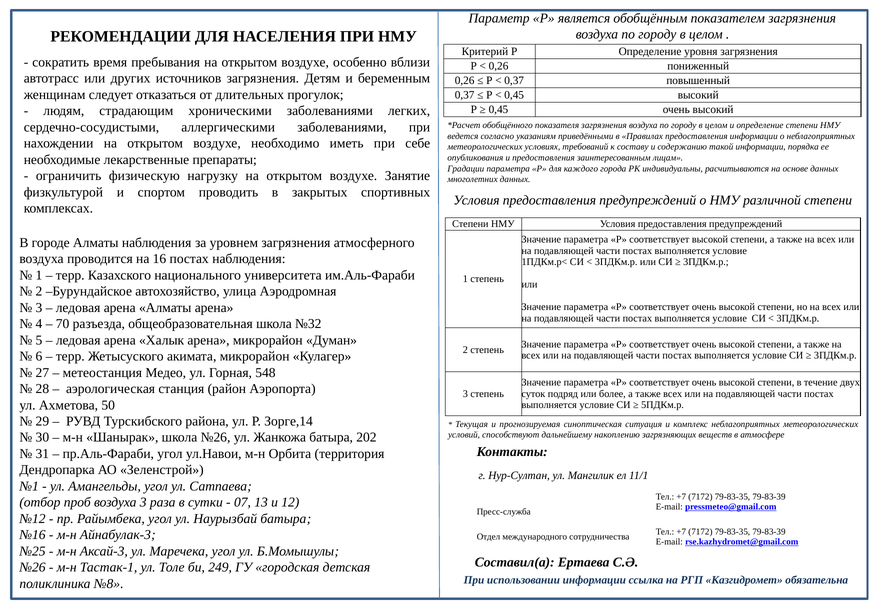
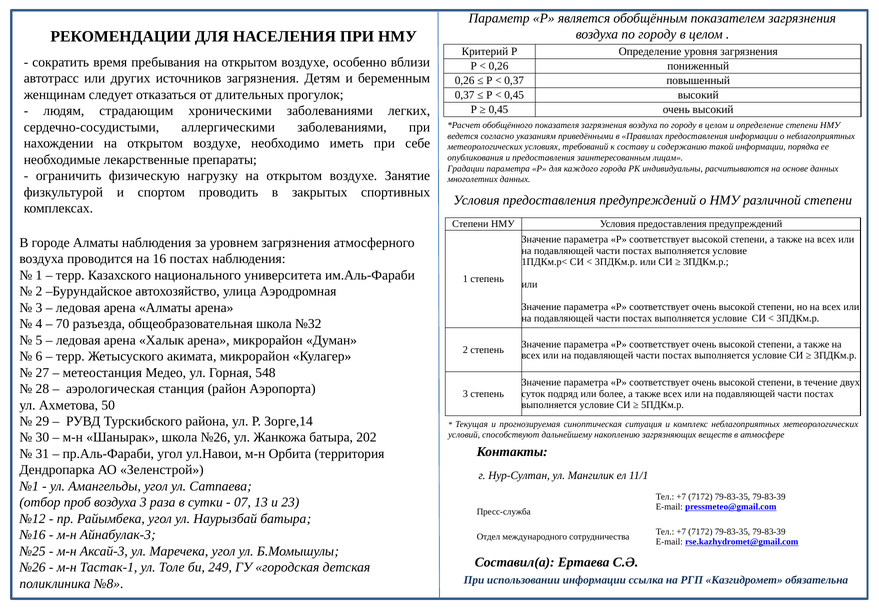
12: 12 -> 23 (290, 502)
